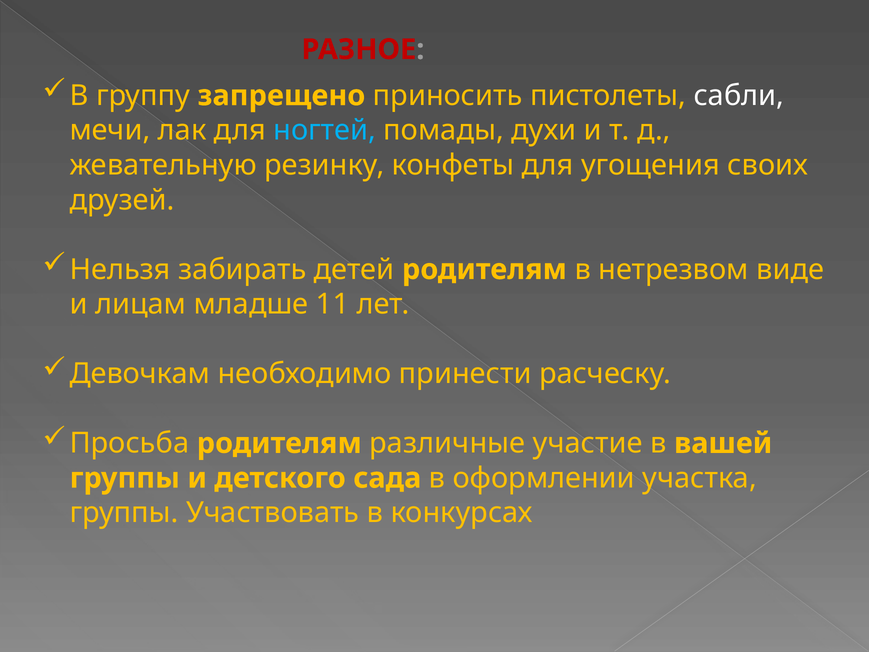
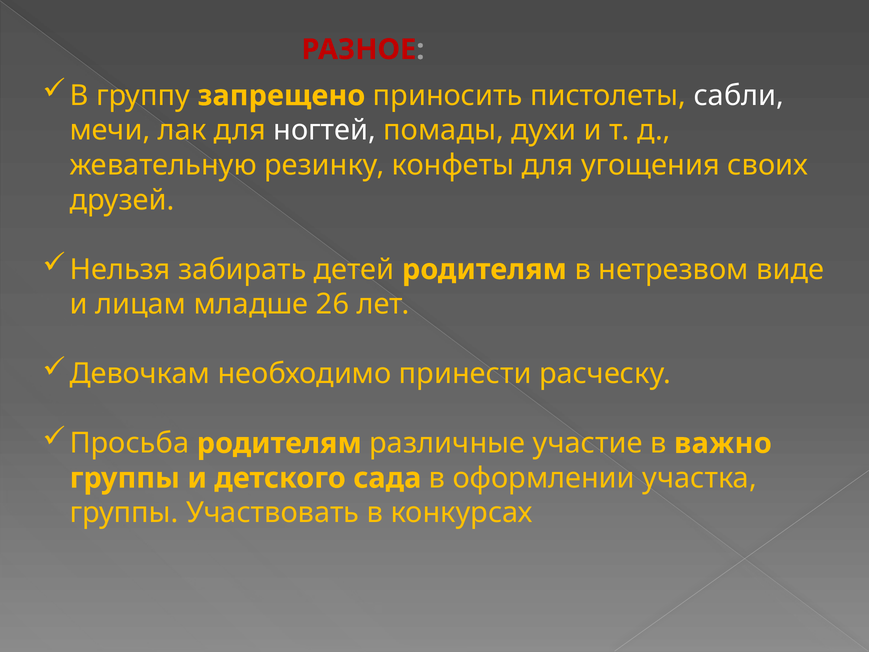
ногтей colour: light blue -> white (325, 130)
11: 11 -> 26 (333, 304)
вашей: вашей -> важно (723, 443)
